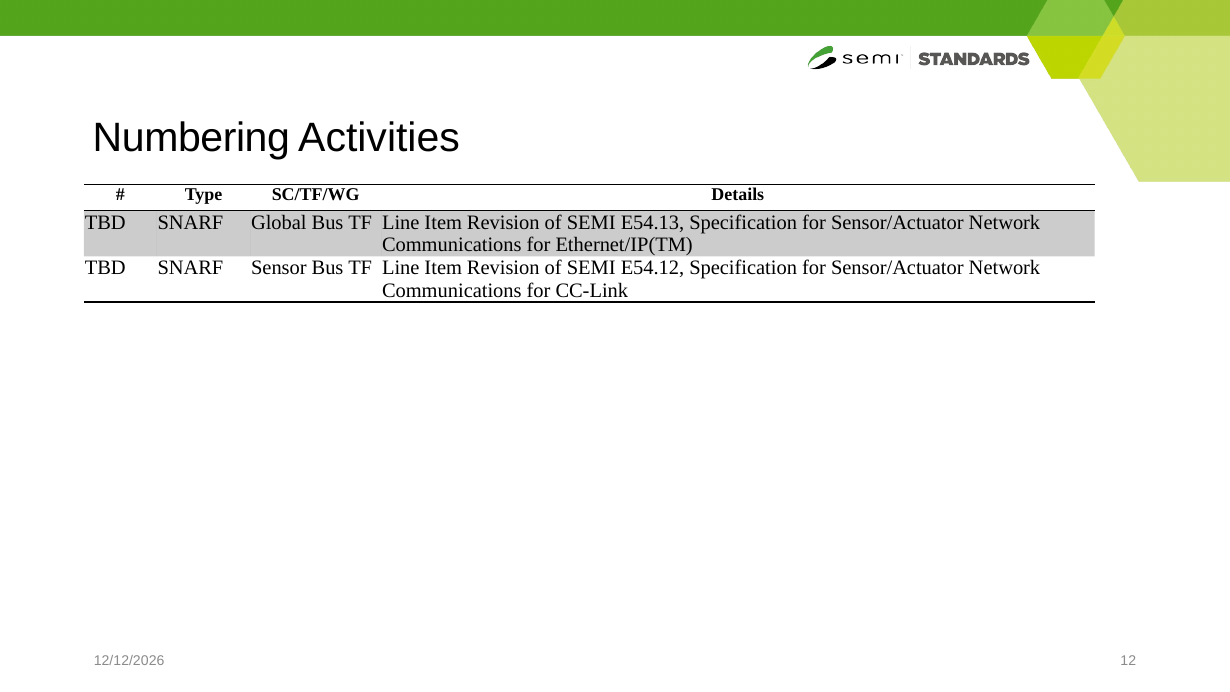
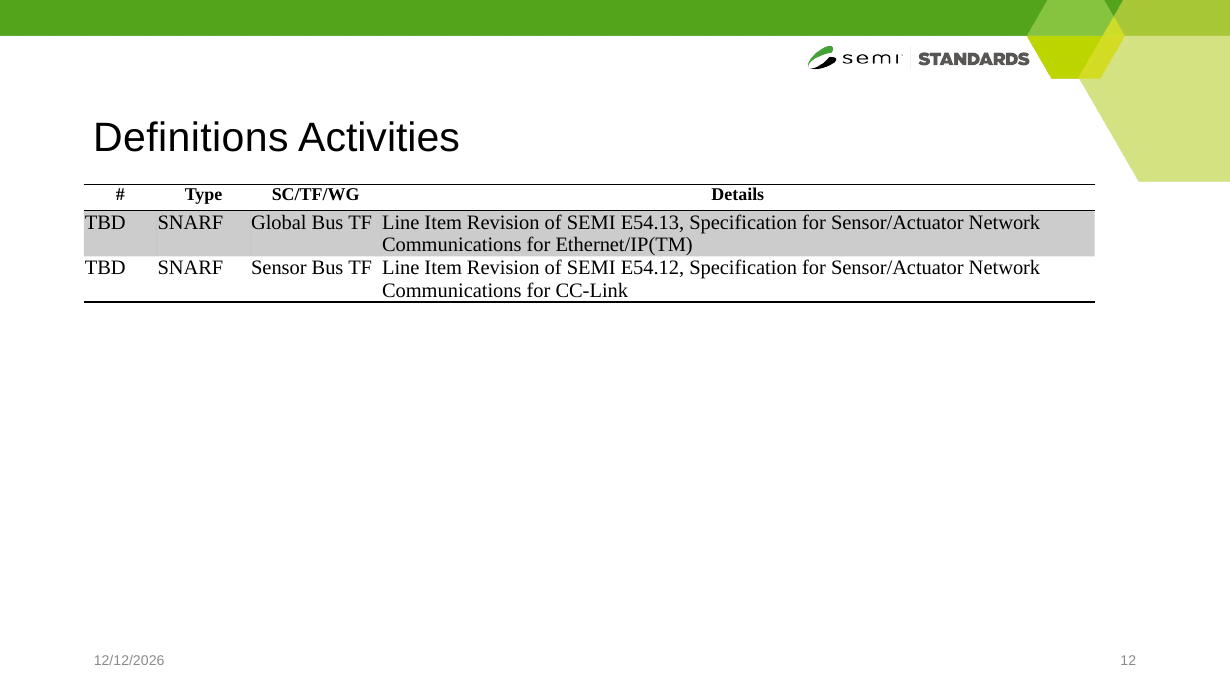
Numbering: Numbering -> Definitions (191, 138)
